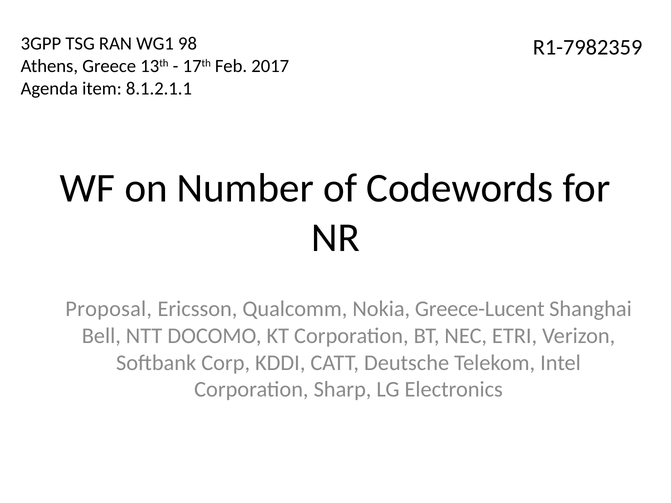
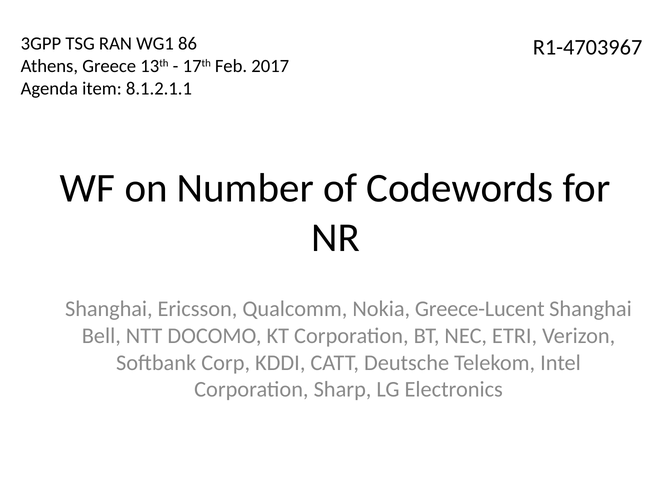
98: 98 -> 86 (188, 44)
R1-7982359: R1-7982359 -> R1-4703967 (588, 47)
Proposal: Proposal -> Shanghai (109, 309)
